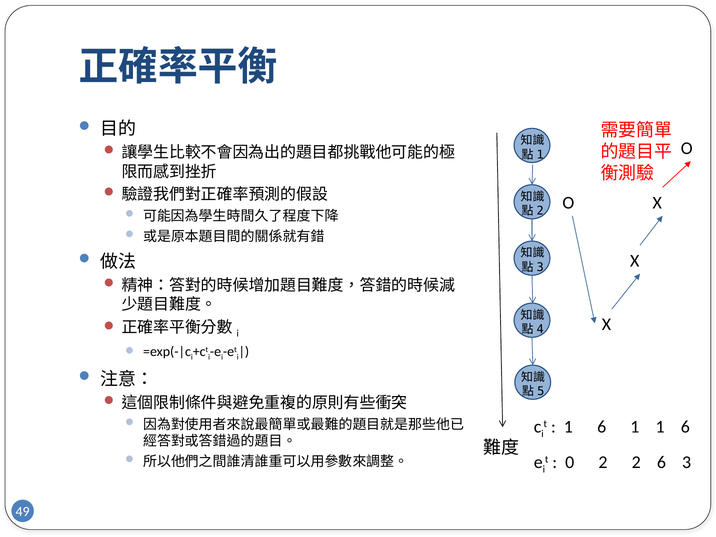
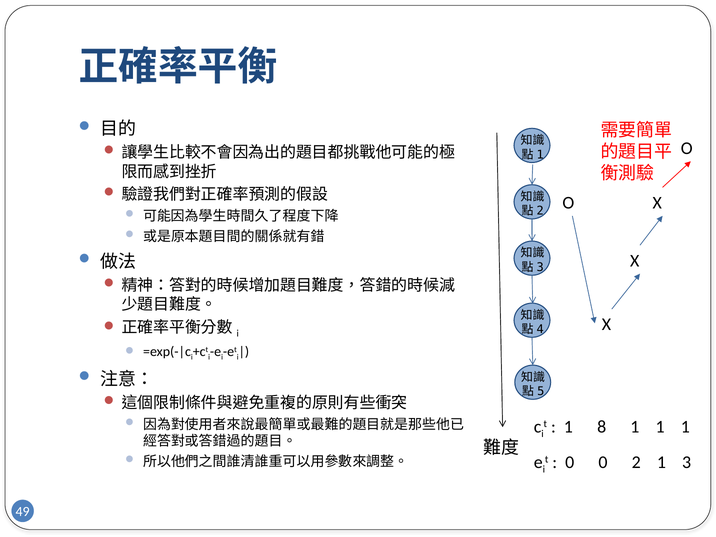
6: 6 -> 8 (602, 427)
1 1 6: 6 -> 1 (685, 427)
0 2: 2 -> 0 (603, 462)
2 6: 6 -> 1 (661, 462)
